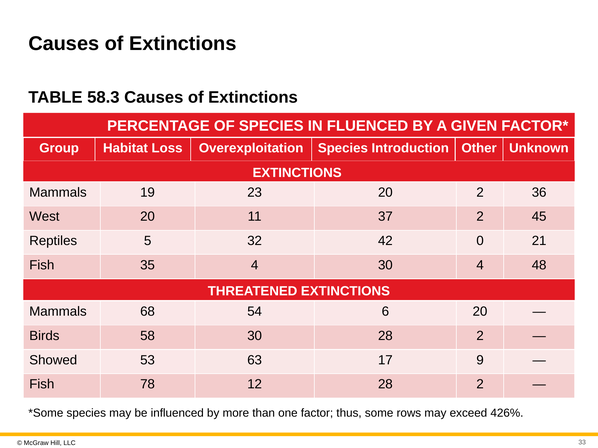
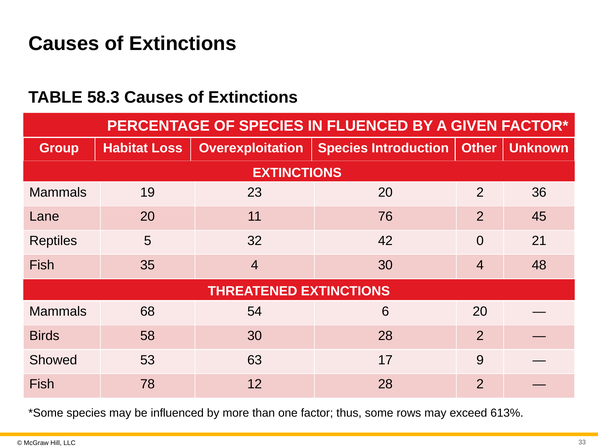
West: West -> Lane (44, 217)
37: 37 -> 76 (385, 217)
426%: 426% -> 613% (507, 413)
